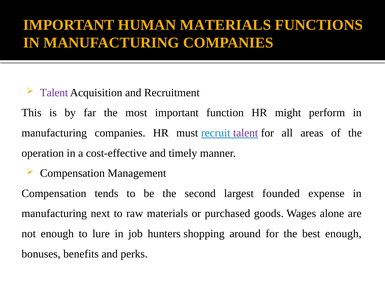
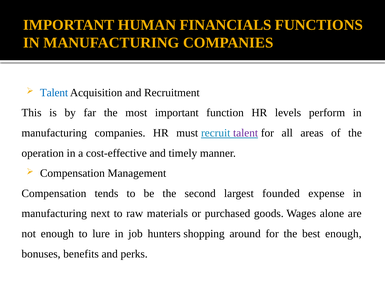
HUMAN MATERIALS: MATERIALS -> FINANCIALS (226, 25)
Talent colour: purple -> blue (54, 93)
might: might -> levels (288, 113)
